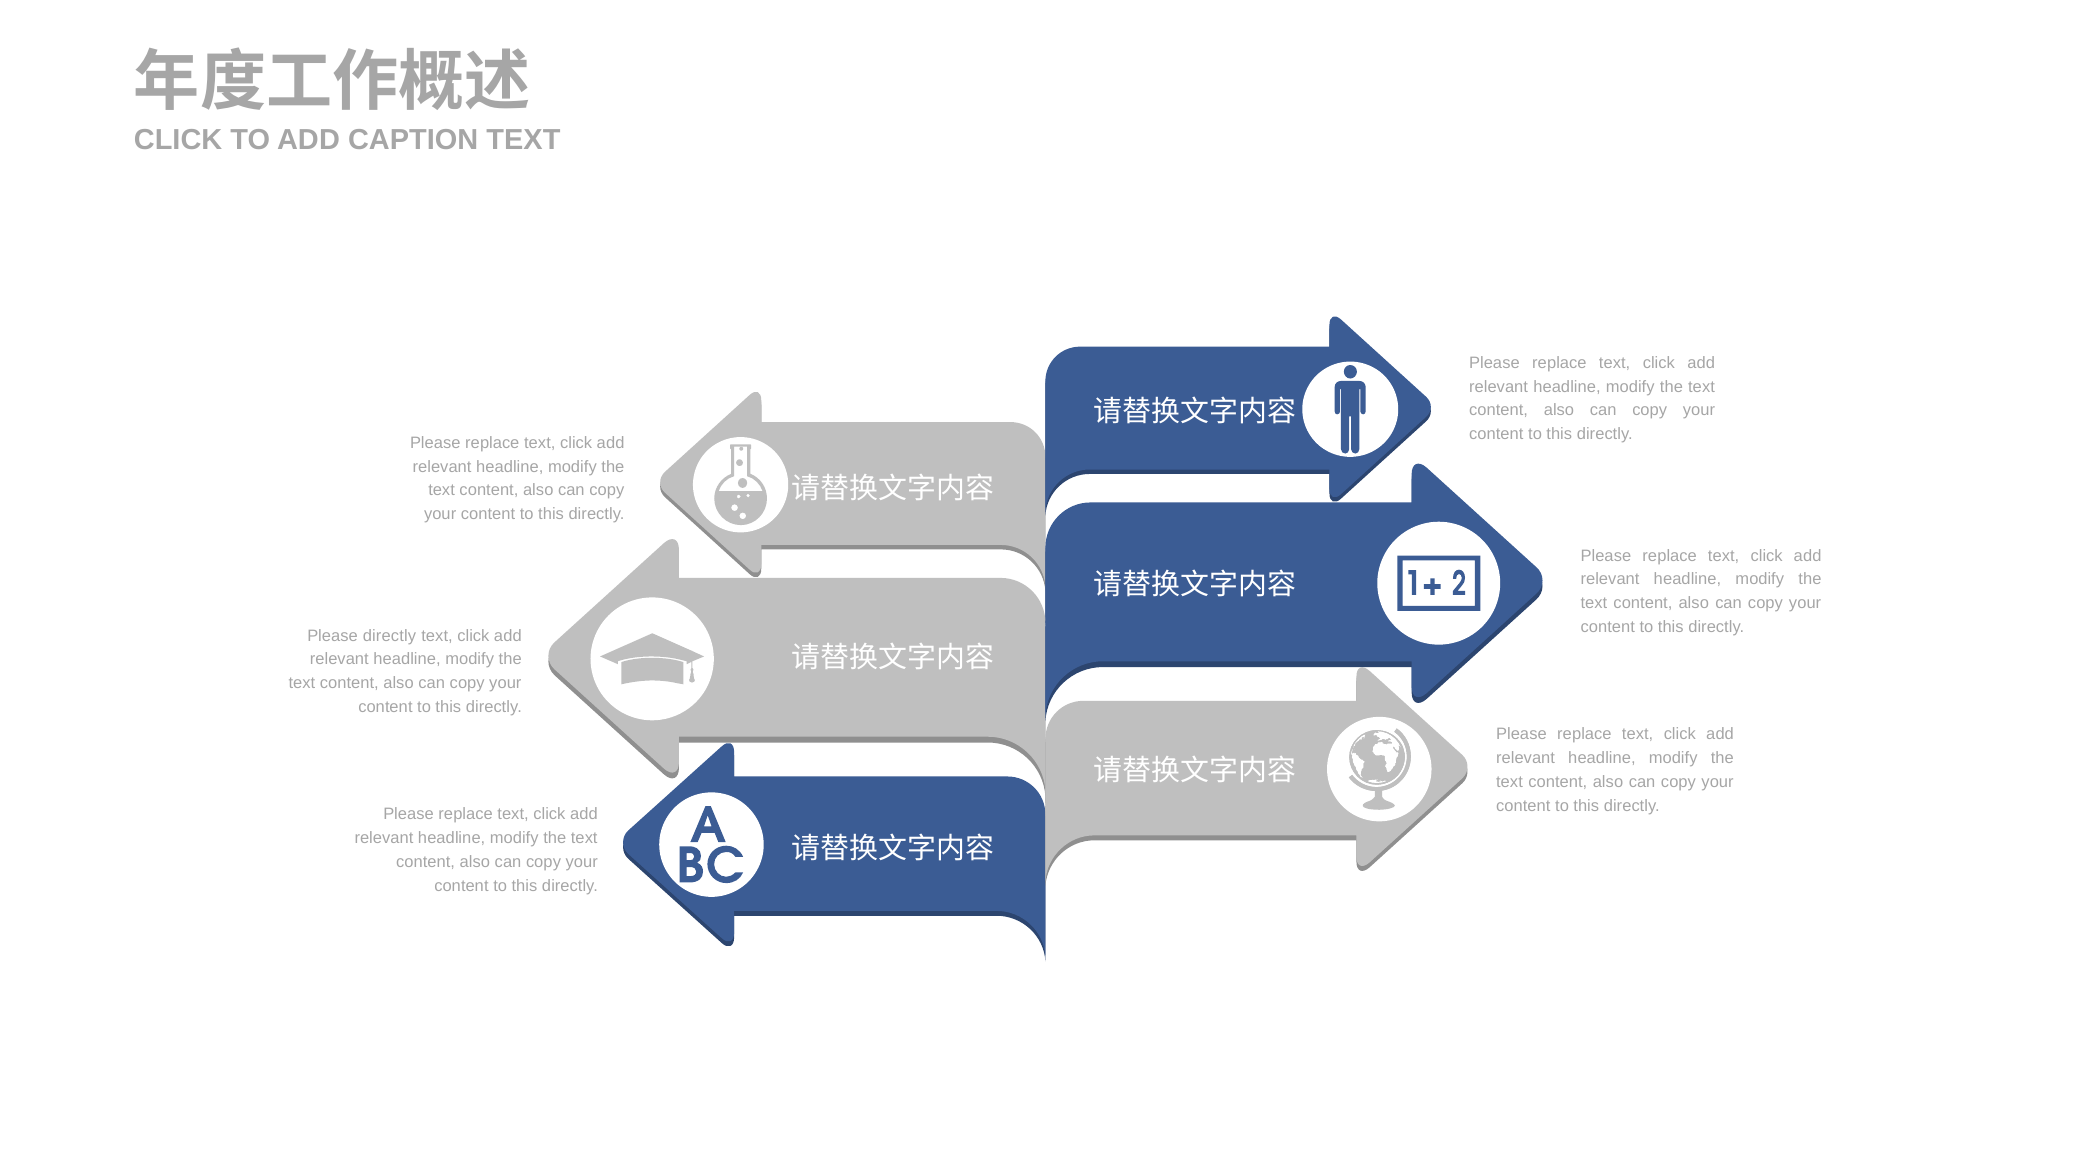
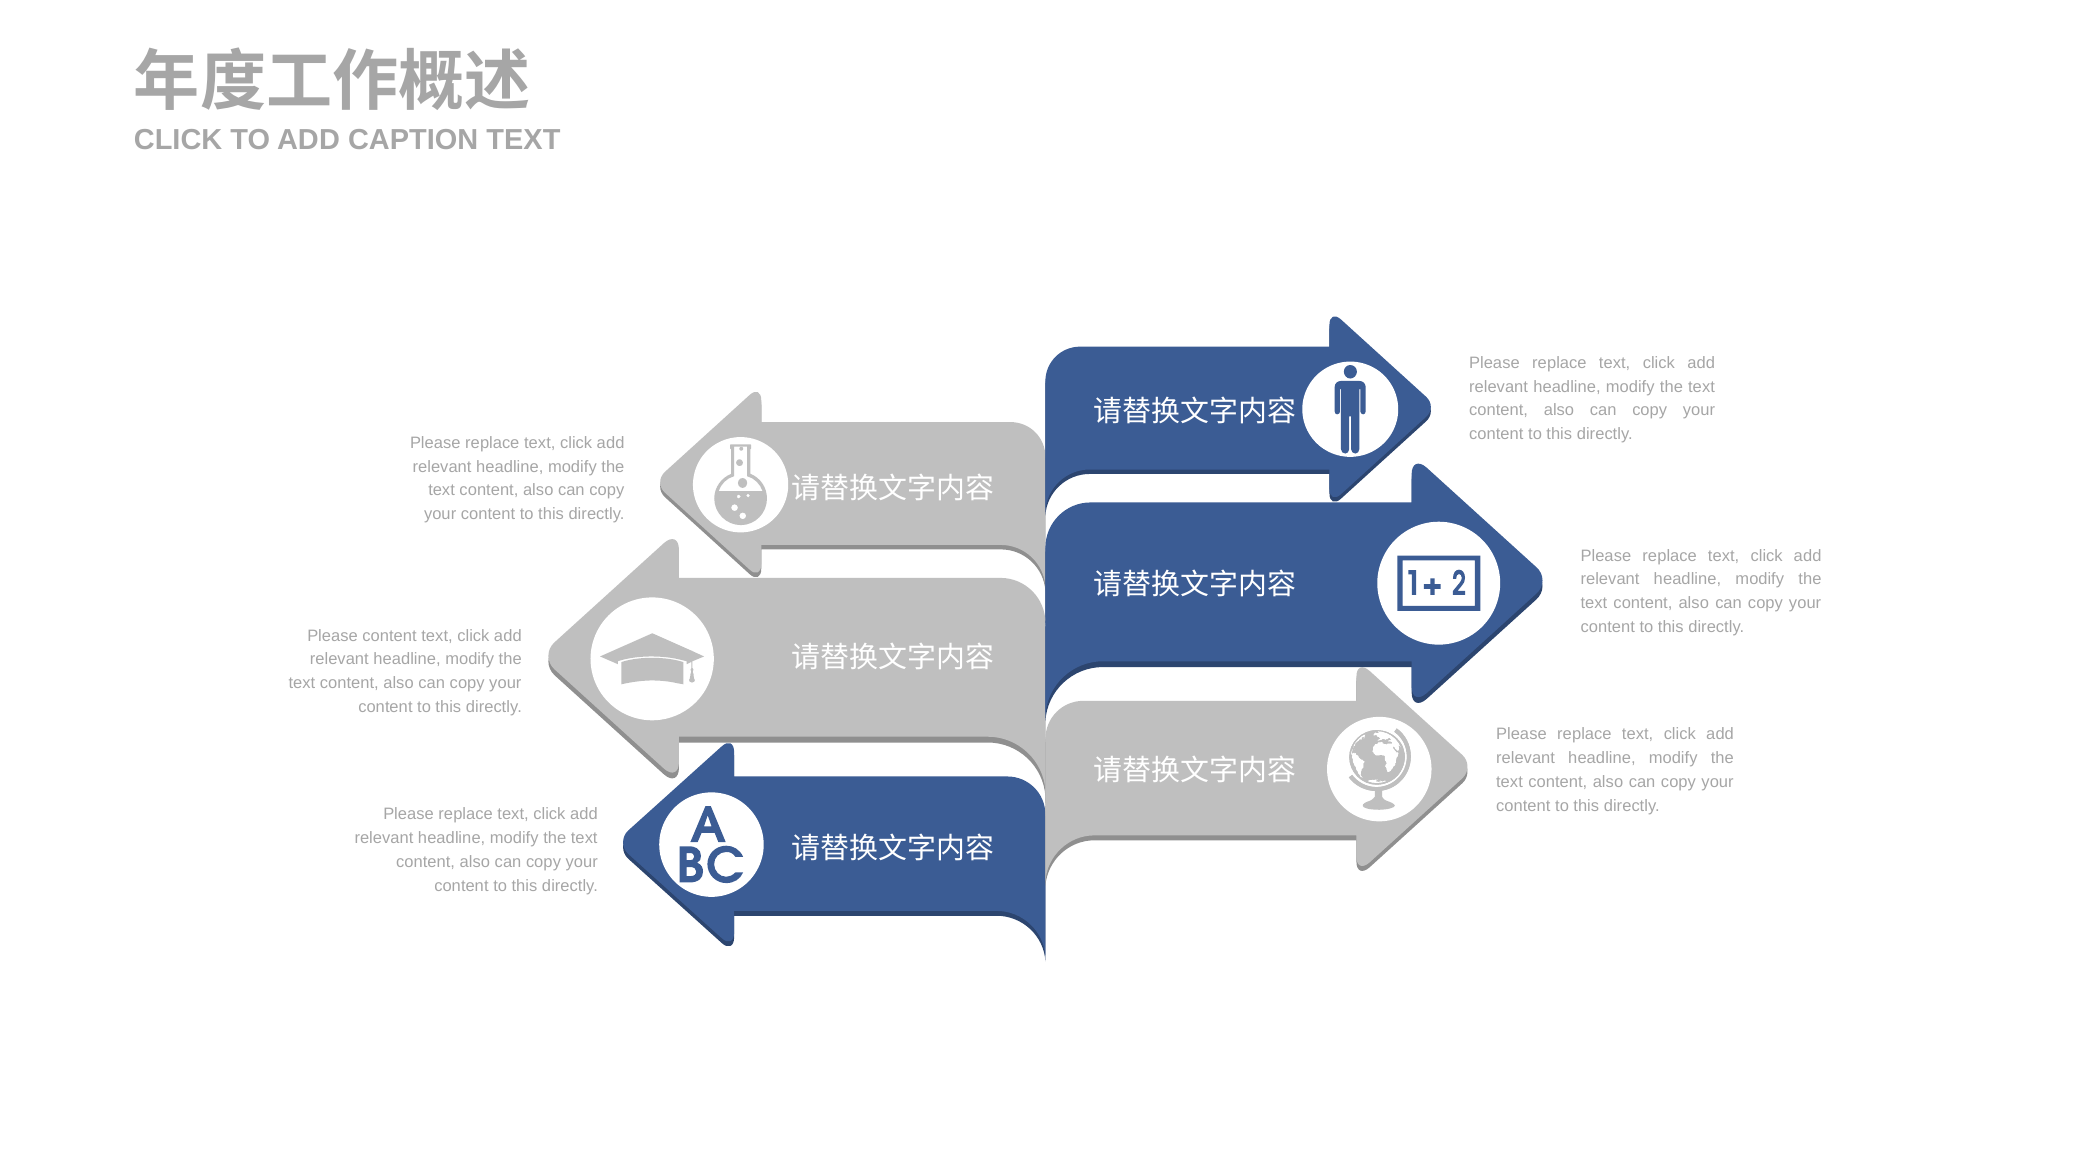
Please directly: directly -> content (390, 636)
